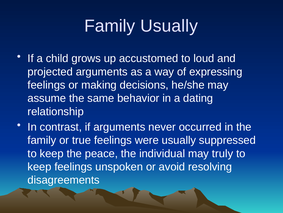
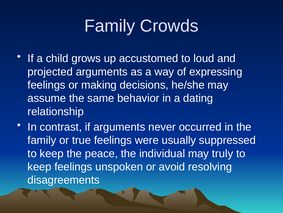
Family Usually: Usually -> Crowds (169, 26)
